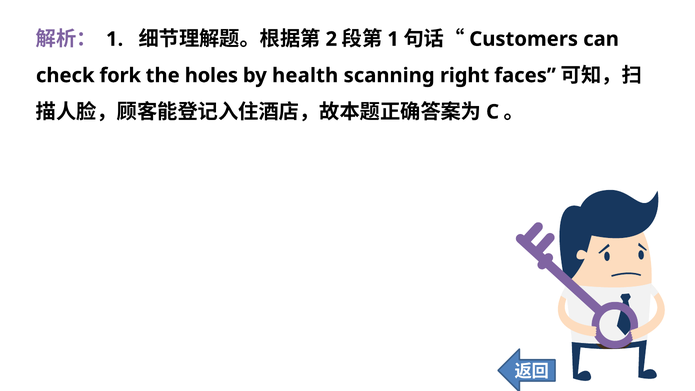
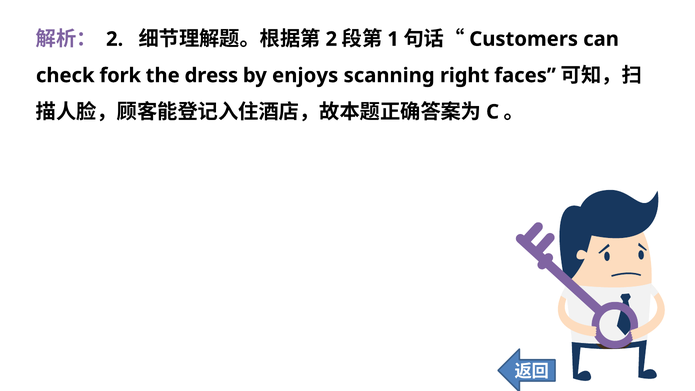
1: 1 -> 2 (115, 39)
holes: holes -> dress (211, 75)
health: health -> enjoys (305, 75)
